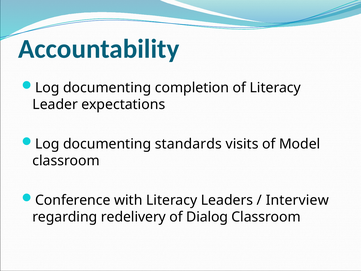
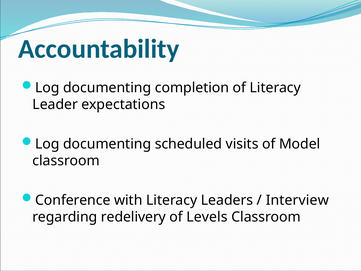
standards: standards -> scheduled (188, 144)
Dialog: Dialog -> Levels (207, 217)
